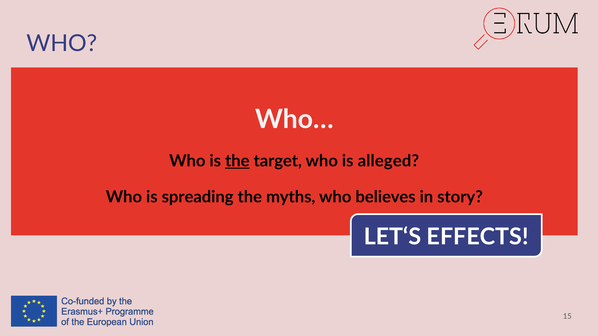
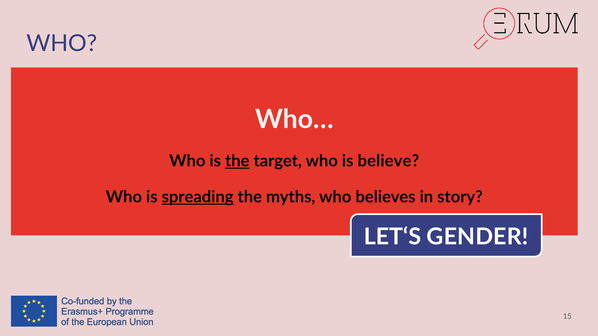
alleged: alleged -> believe (388, 161)
spreading underline: none -> present (198, 197)
EFFECTS: EFFECTS -> GENDER (478, 237)
